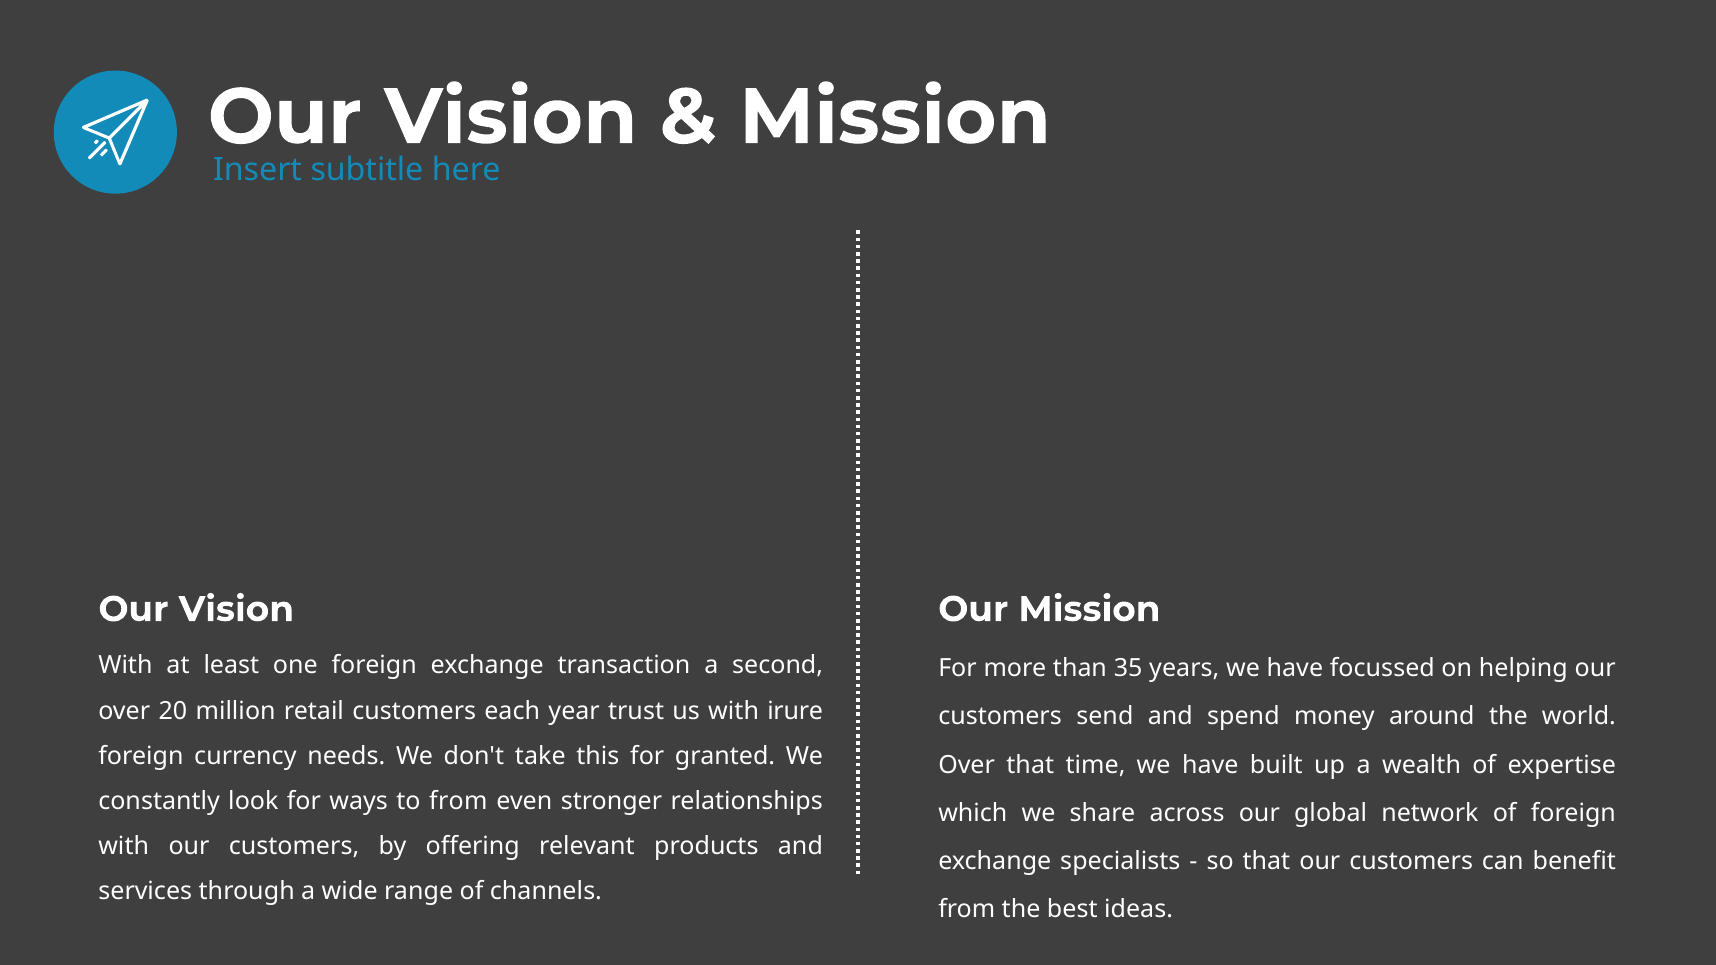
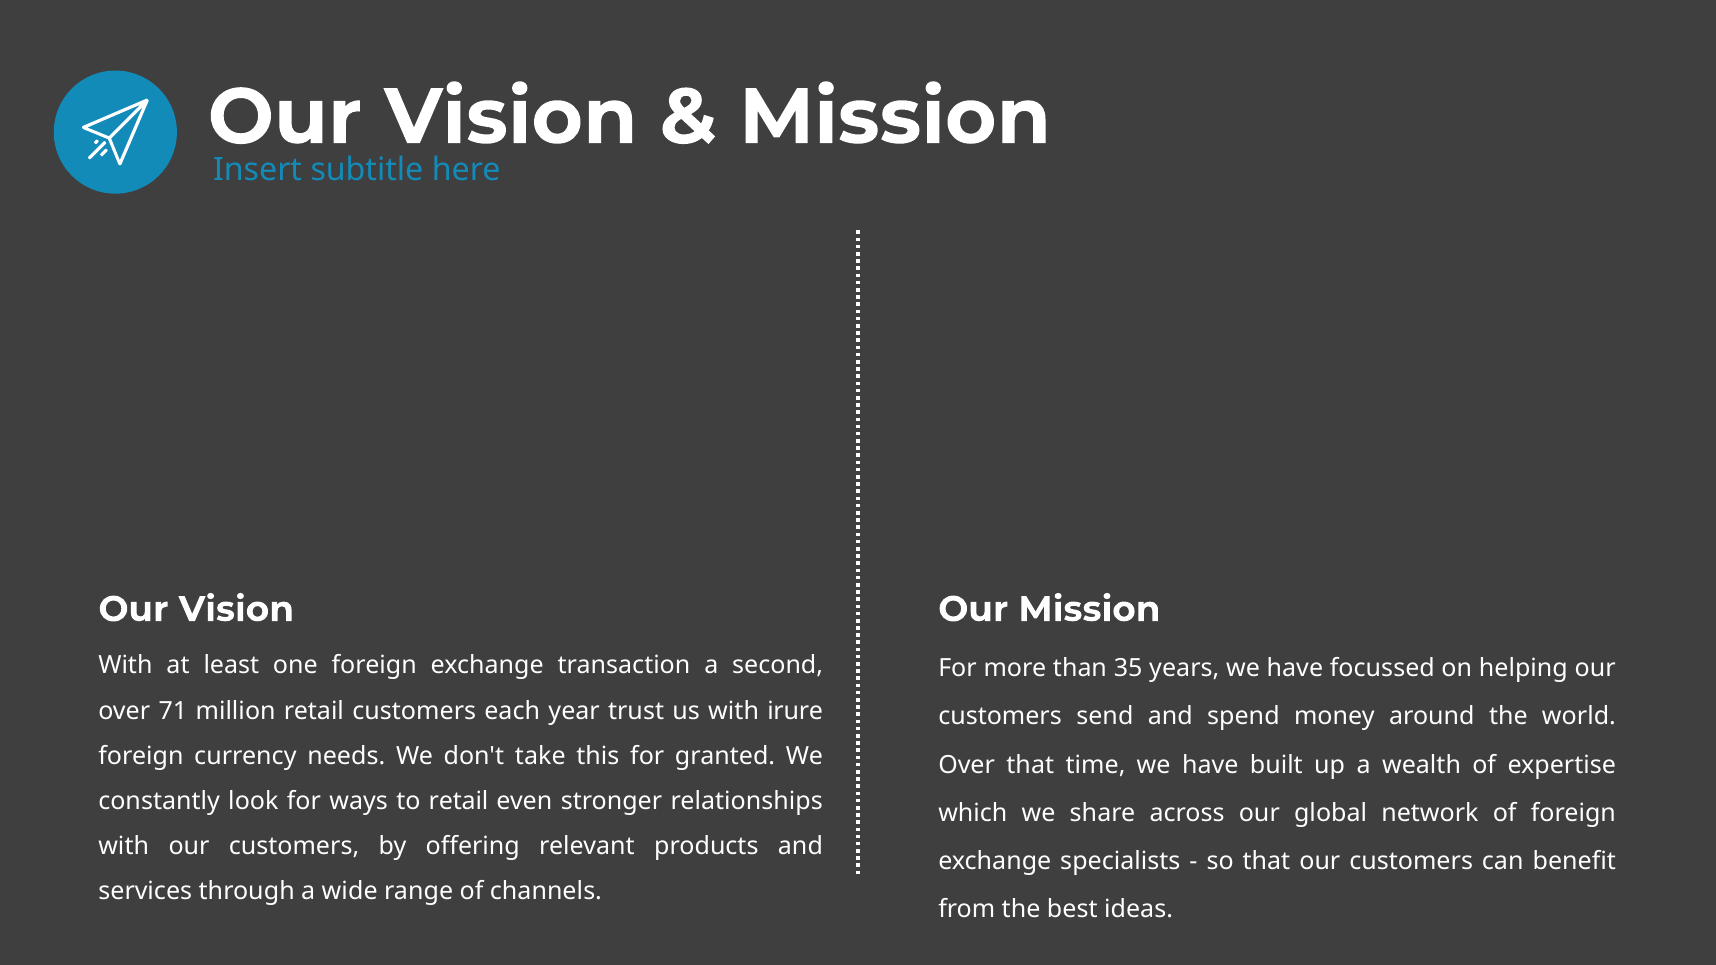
20: 20 -> 71 (173, 711)
to from: from -> retail (459, 801)
